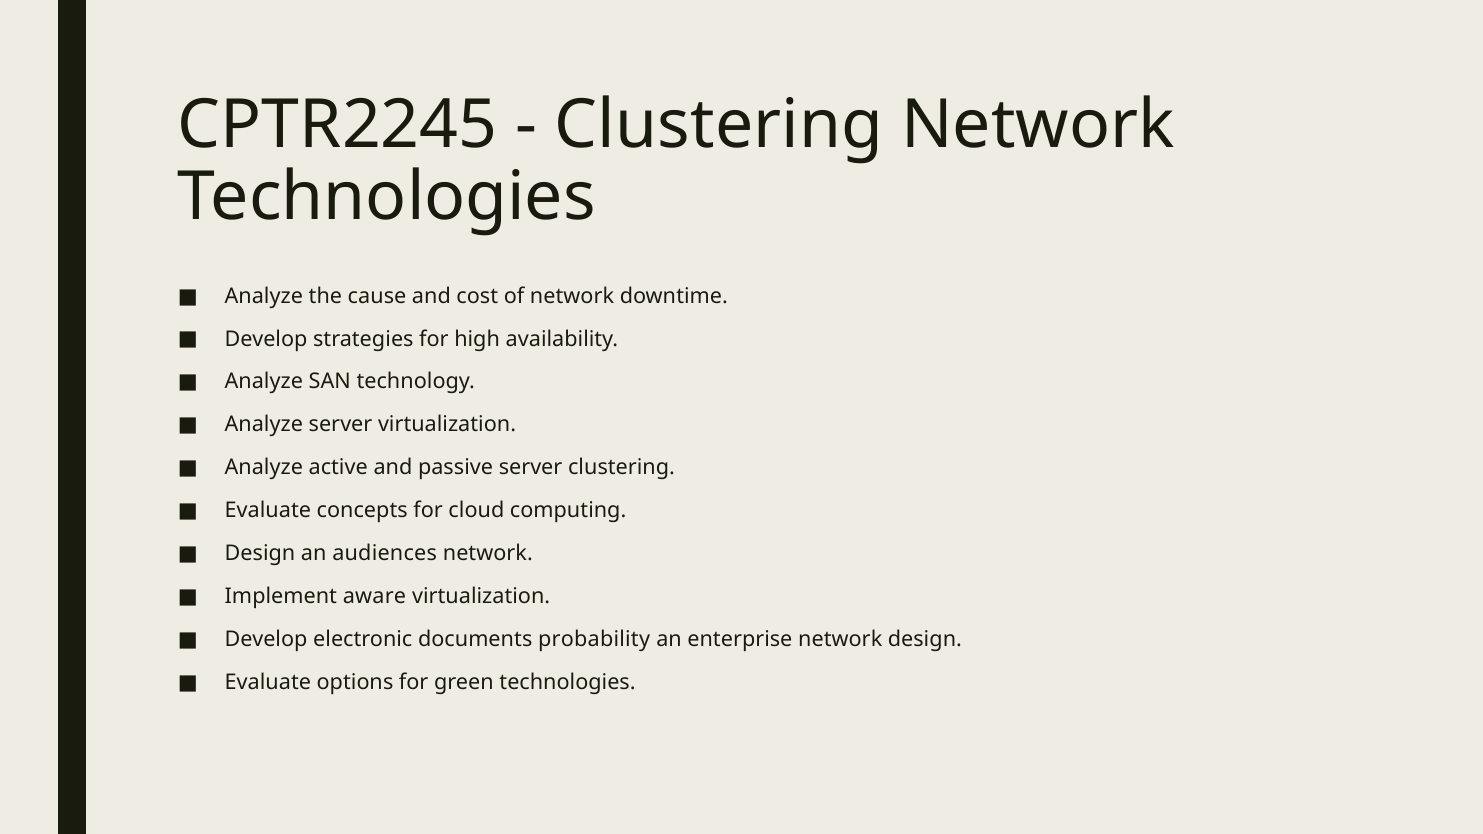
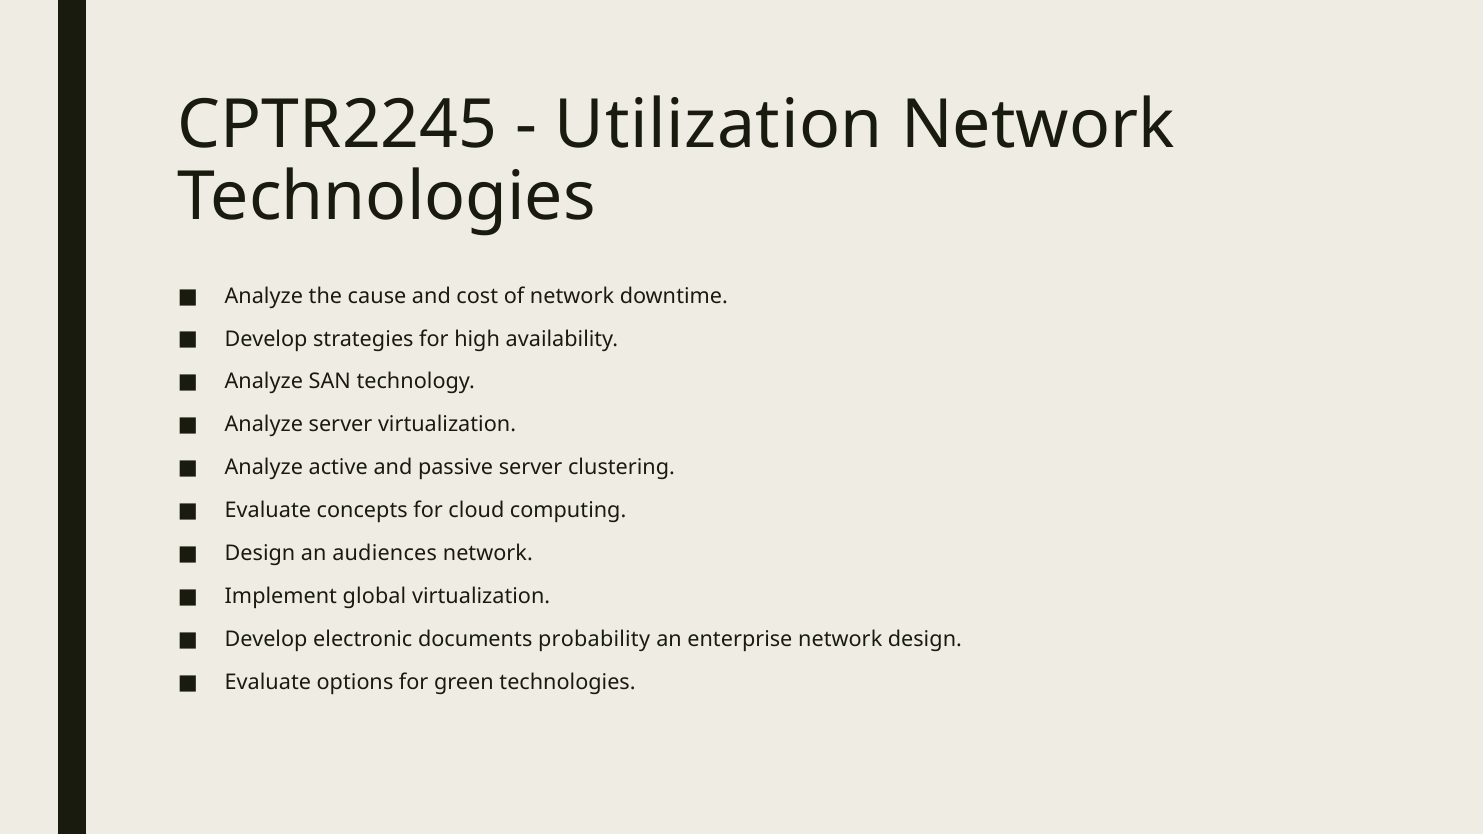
Clustering: Clustering -> Utilization (719, 125)
aware: aware -> global (375, 597)
